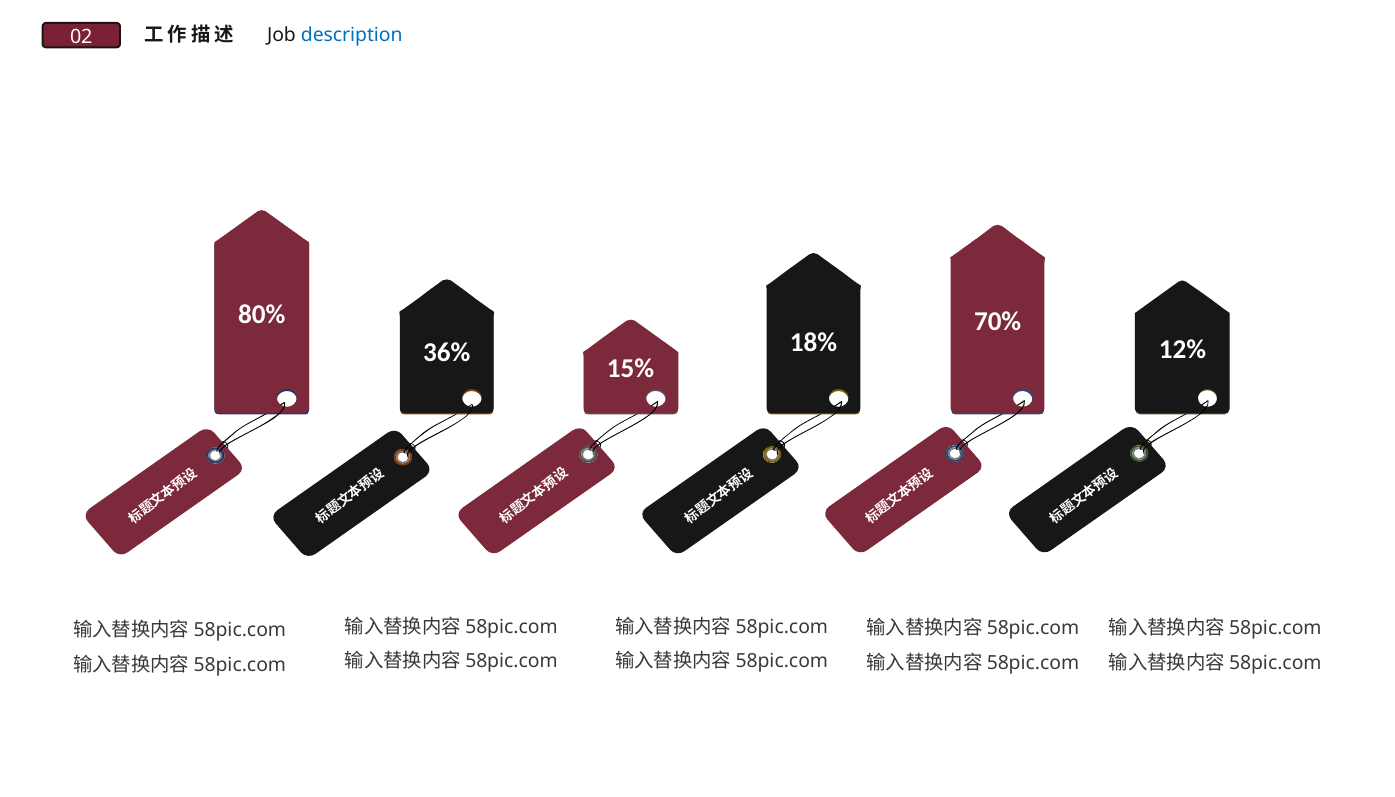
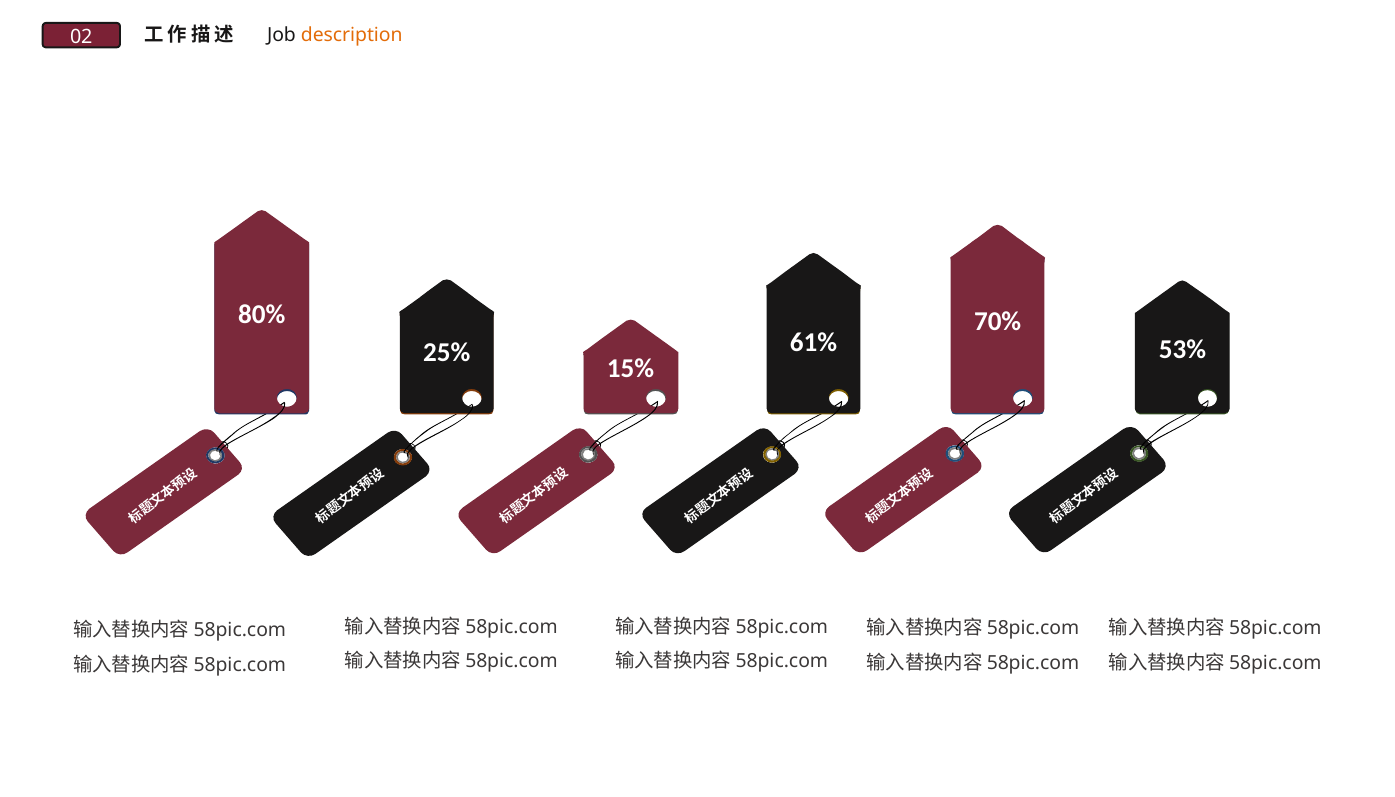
description colour: blue -> orange (352, 35)
18%: 18% -> 61% (814, 342)
12%: 12% -> 53% (1182, 349)
36%: 36% -> 25% (447, 353)
